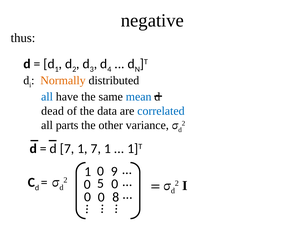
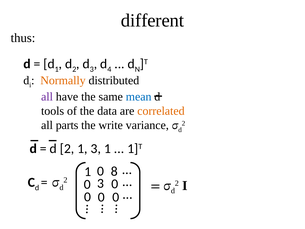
negative: negative -> different (153, 20)
all colour: blue -> purple (47, 97)
dead: dead -> tools (53, 111)
correlated colour: blue -> orange (161, 111)
other: other -> write (111, 125)
7: 7 -> 2 (67, 148)
1 7: 7 -> 3 (96, 148)
9: 9 -> 8 (114, 171)
5: 5 -> 3 (100, 183)
8: 8 -> 0 (116, 197)
